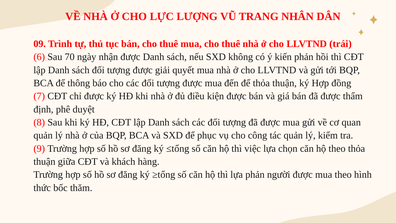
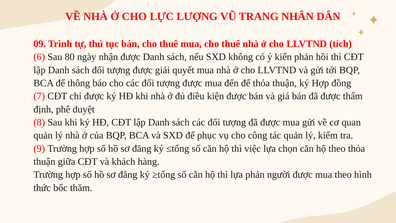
trái: trái -> tích (341, 44)
70: 70 -> 80 (70, 57)
